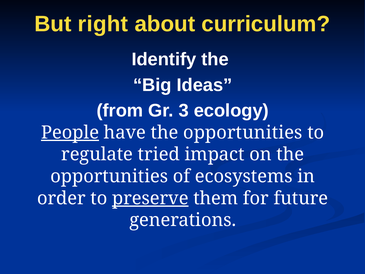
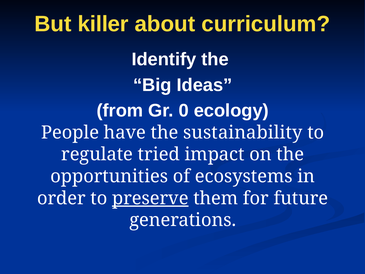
right: right -> killer (103, 24)
3: 3 -> 0 (184, 111)
People underline: present -> none (70, 132)
have the opportunities: opportunities -> sustainability (243, 132)
